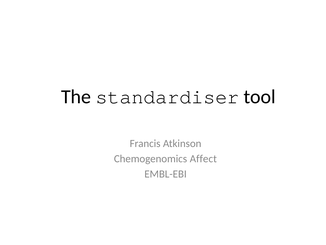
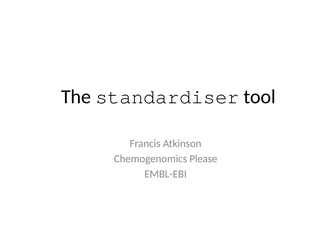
Affect: Affect -> Please (203, 158)
